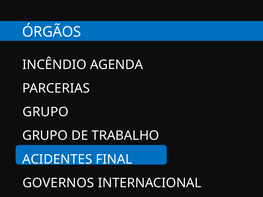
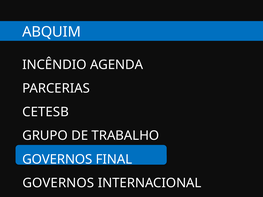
ÓRGÃOS: ÓRGÃOS -> ABQUIM (52, 32)
GRUPO: GRUPO -> CETESB (46, 112)
ACIDENTES: ACIDENTES -> GOVERNOS (57, 160)
